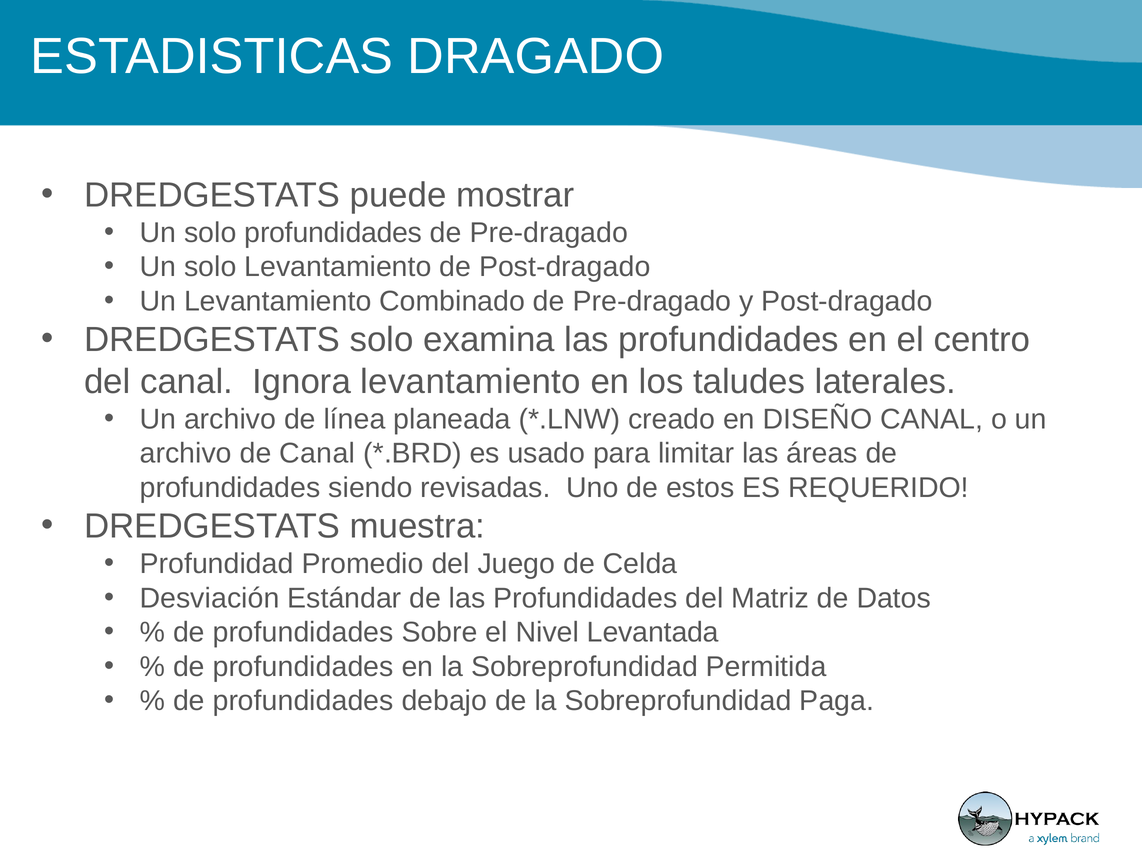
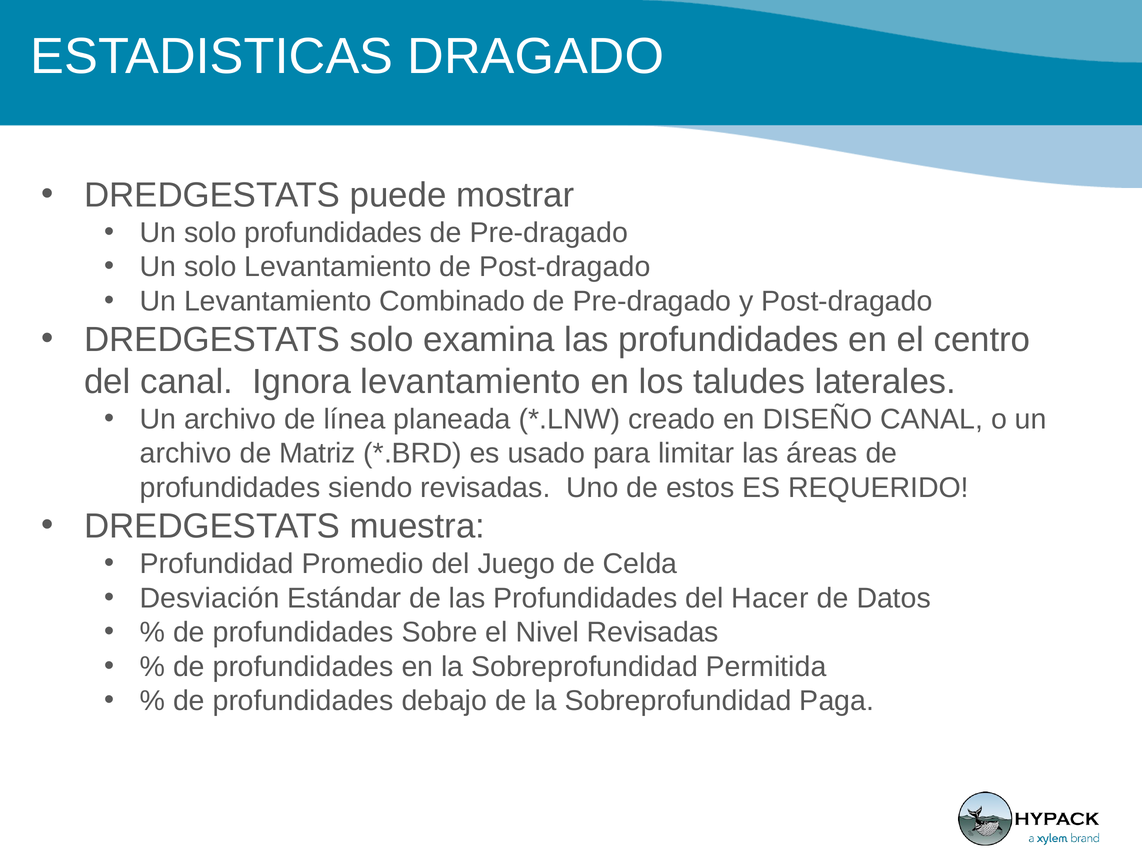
de Canal: Canal -> Matriz (317, 453)
Matriz: Matriz -> Hacer (770, 598)
Nivel Levantada: Levantada -> Revisadas (653, 632)
